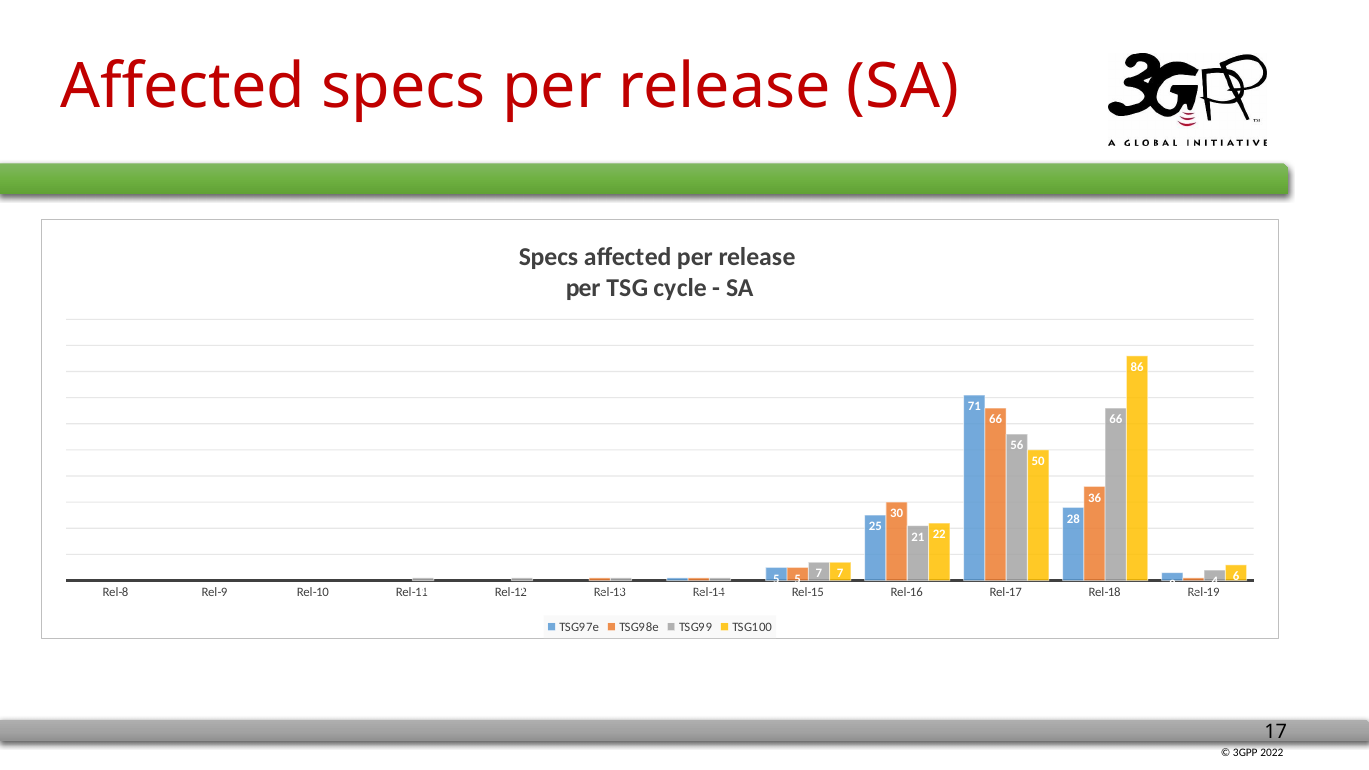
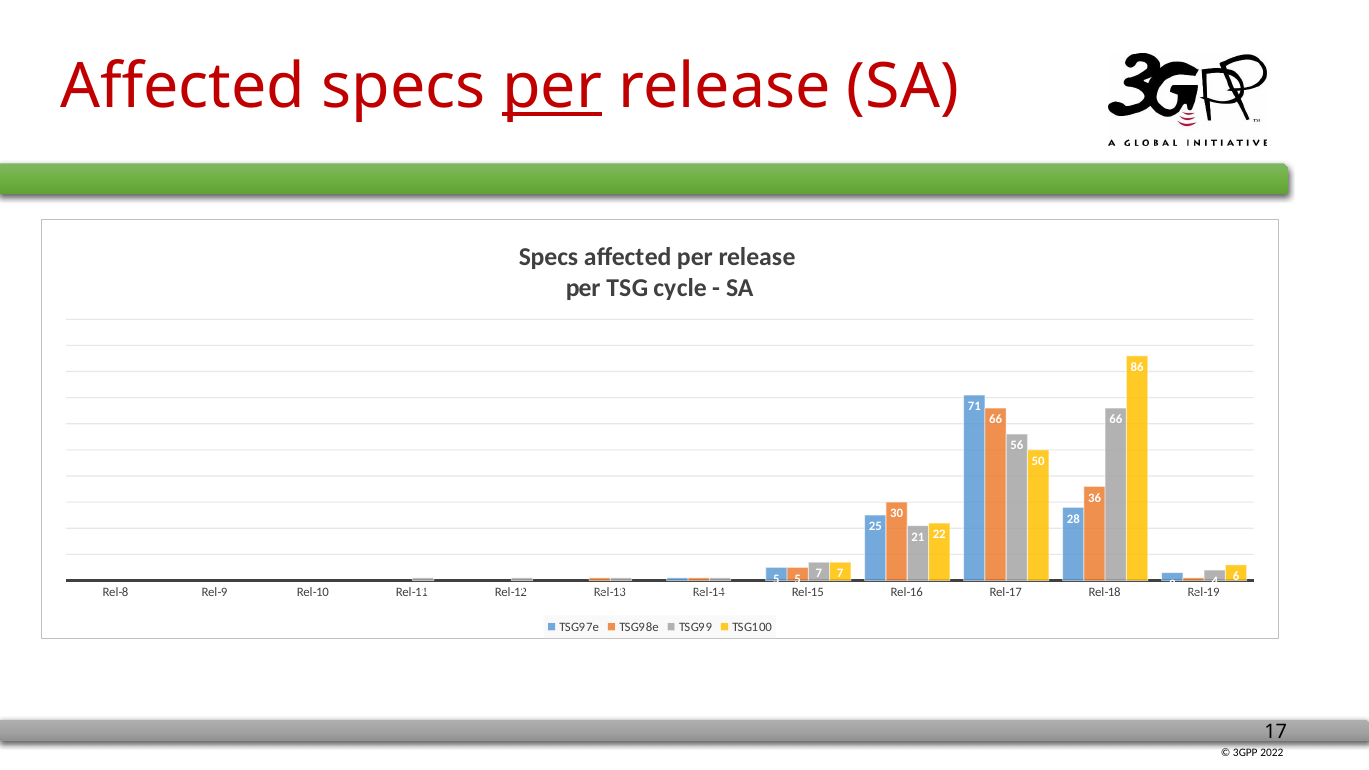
per underline: none -> present (552, 87)
